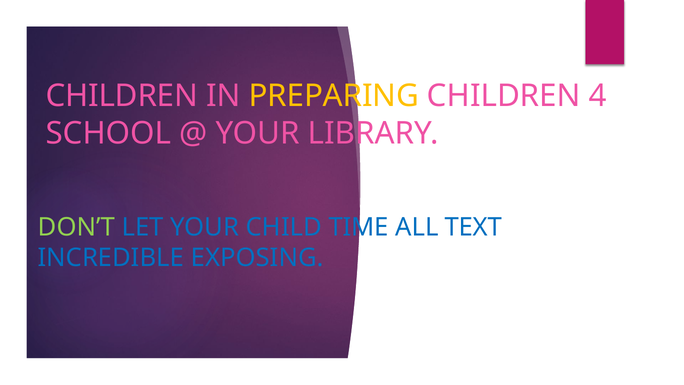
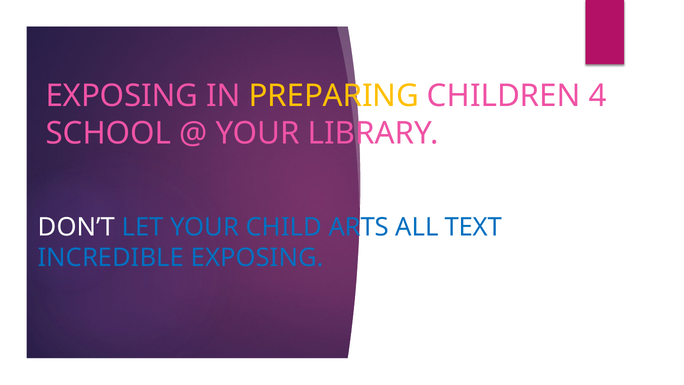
CHILDREN: CHILDREN -> EXPOSING (122, 96)
DON’T colour: light green -> white (76, 227)
TIME: TIME -> ARTS (359, 227)
